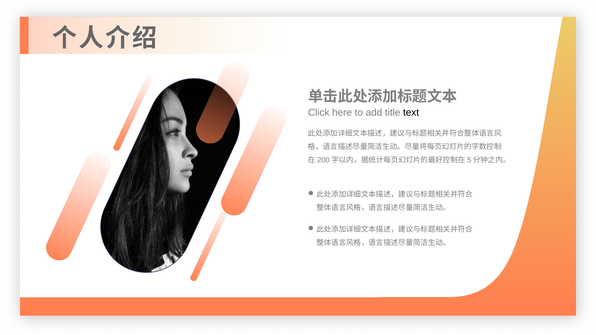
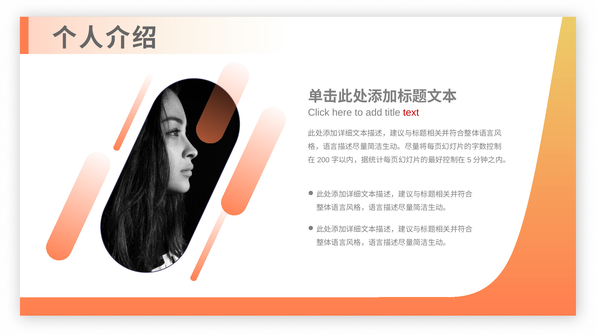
text colour: black -> red (411, 113)
